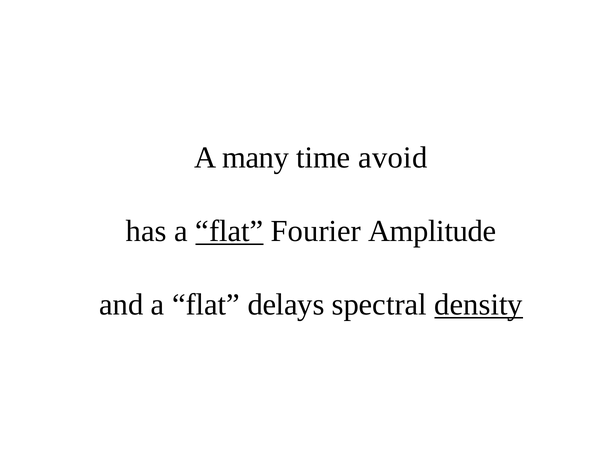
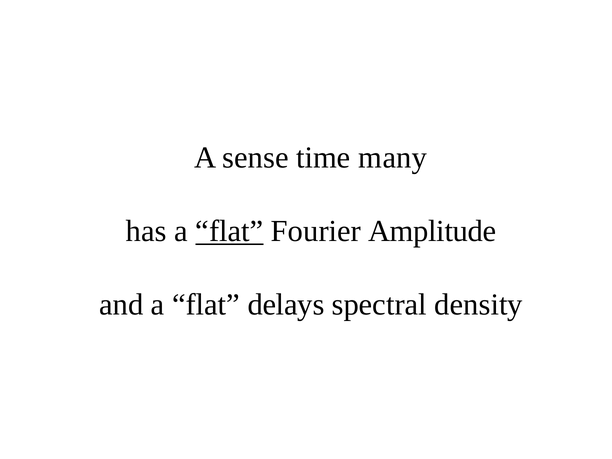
many: many -> sense (255, 158)
avoid: avoid -> many (393, 158)
density underline: present -> none (479, 305)
